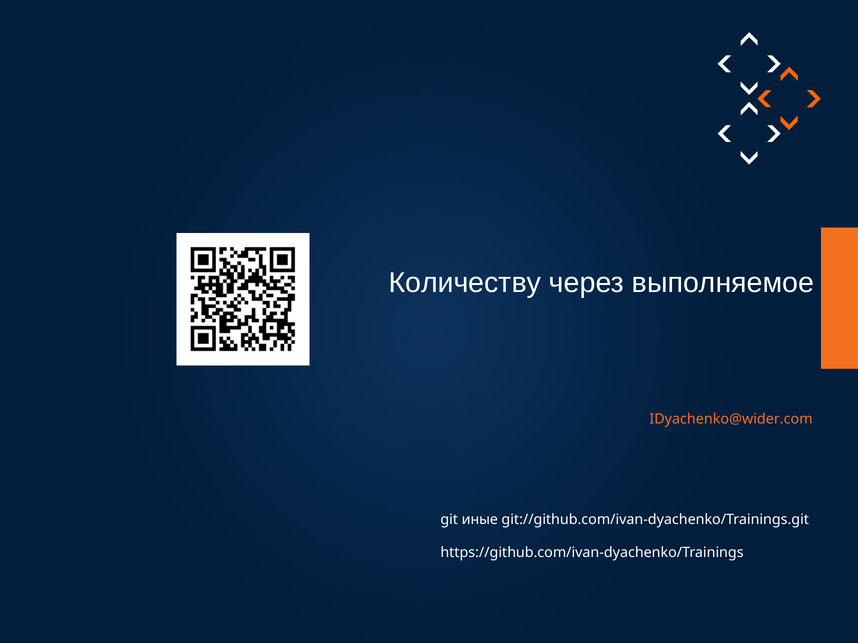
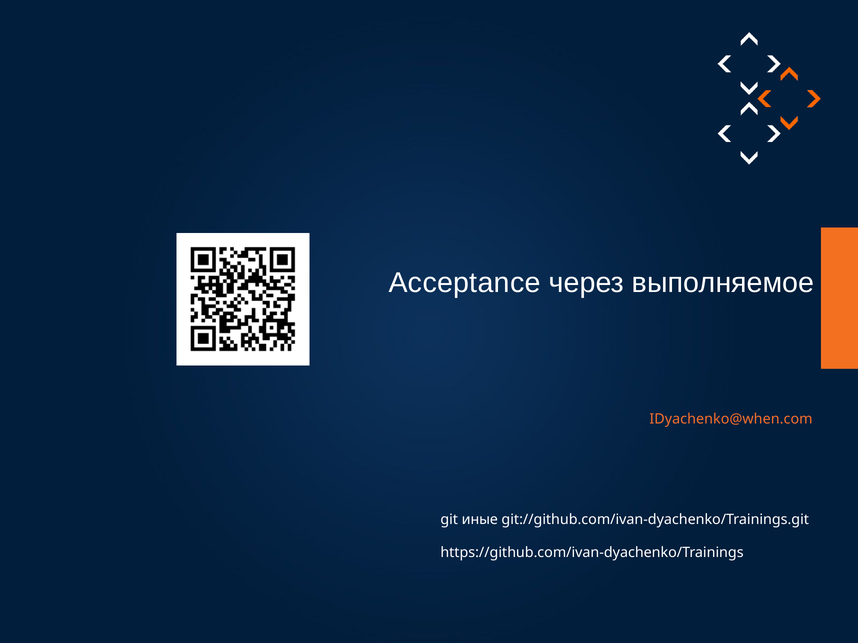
Количеству: Количеству -> Acceptance (465, 283)
IDyachenko@wider.com: IDyachenko@wider.com -> IDyachenko@when.com (731, 419)
